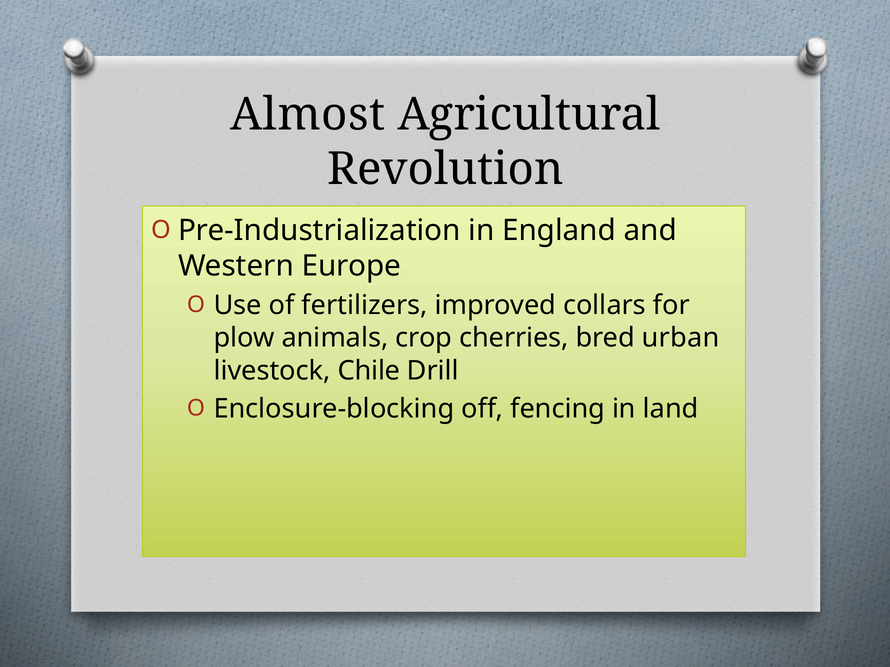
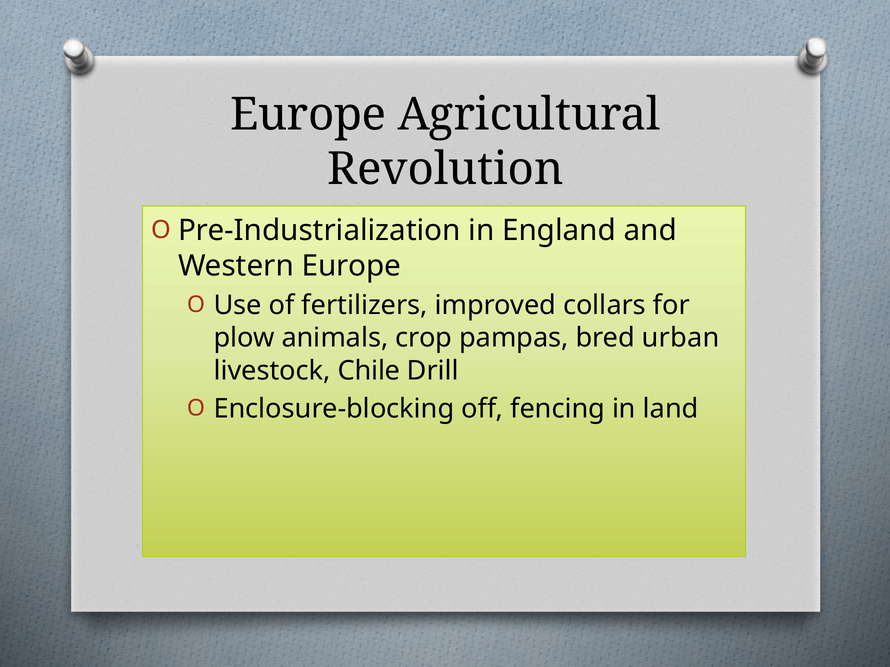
Almost: Almost -> Europe (308, 115)
cherries: cherries -> pampas (514, 338)
